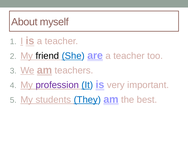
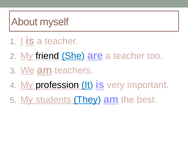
profession colour: purple -> black (57, 85)
